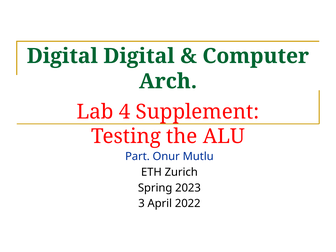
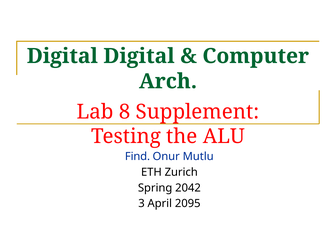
4: 4 -> 8 (125, 112)
Part: Part -> Find (137, 156)
2023: 2023 -> 2042 (188, 188)
2022: 2022 -> 2095 (188, 203)
